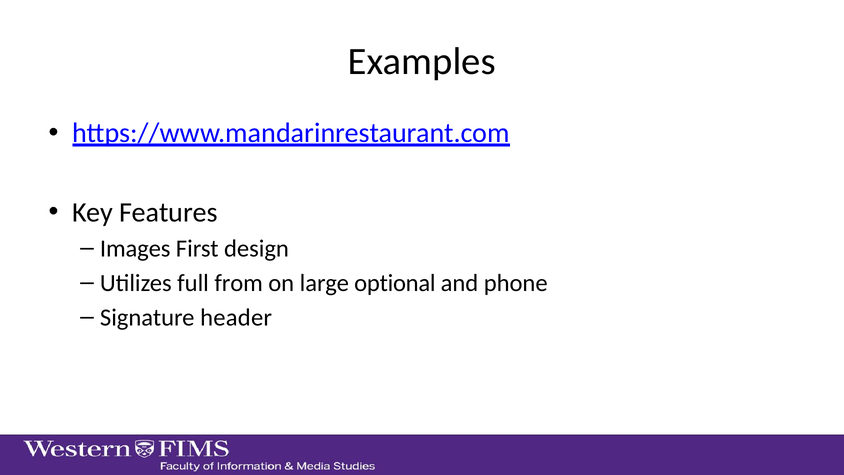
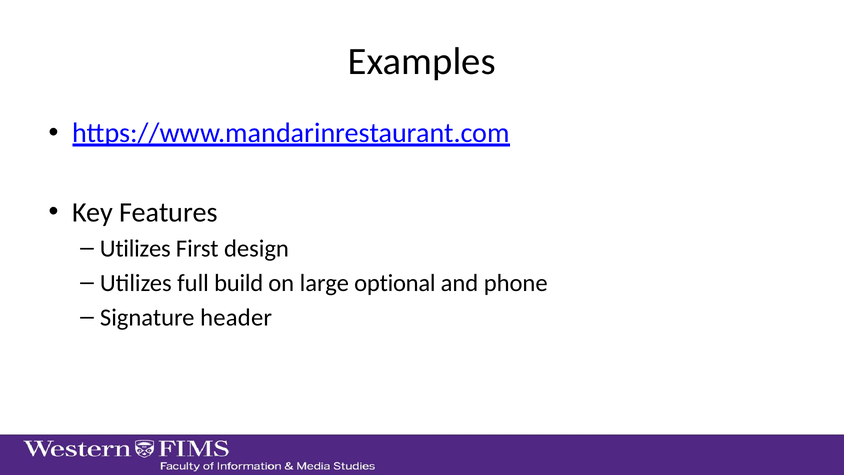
Images: Images -> Utilizes (135, 249)
from: from -> build (239, 283)
